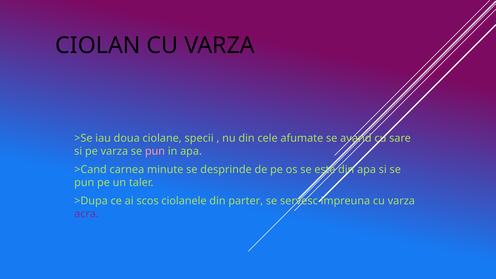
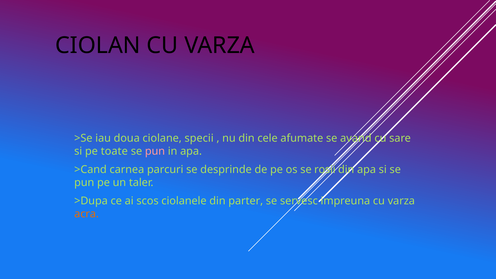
pe varza: varza -> toate (114, 151)
minute: minute -> parcuri (165, 169)
este: este -> rosii (325, 169)
acra colour: purple -> orange (87, 214)
